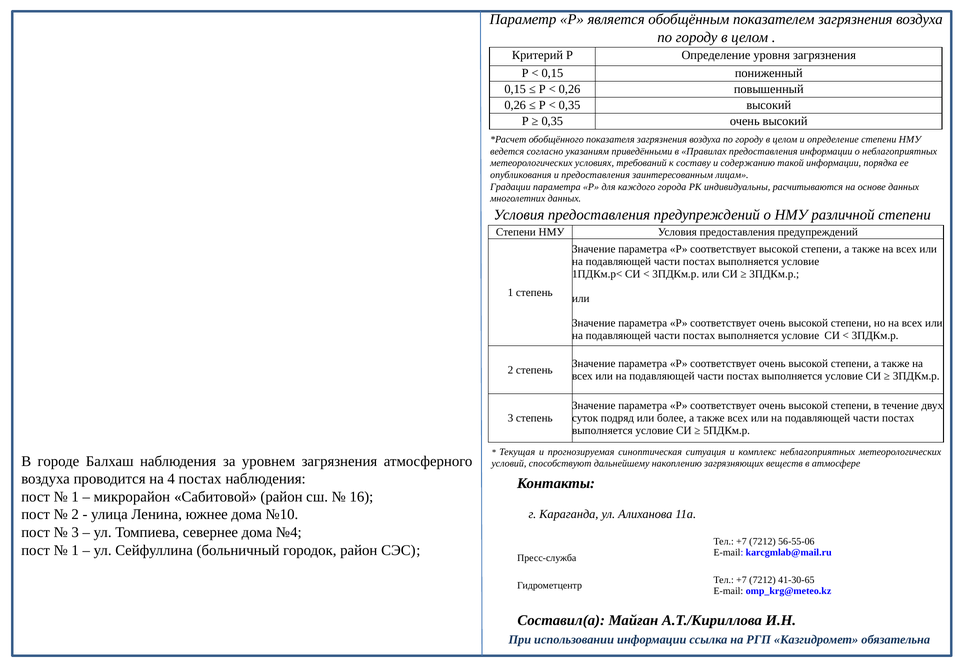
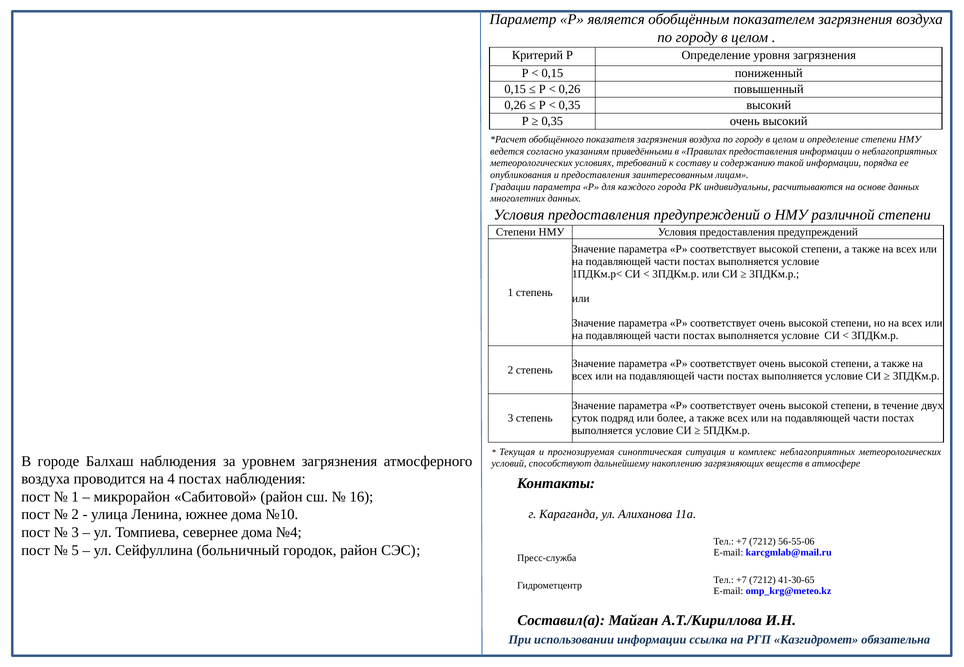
1: 1 -> 5 (75, 550)
